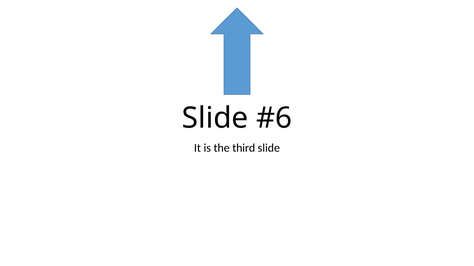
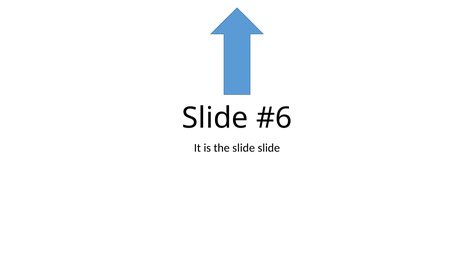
the third: third -> slide (244, 148)
